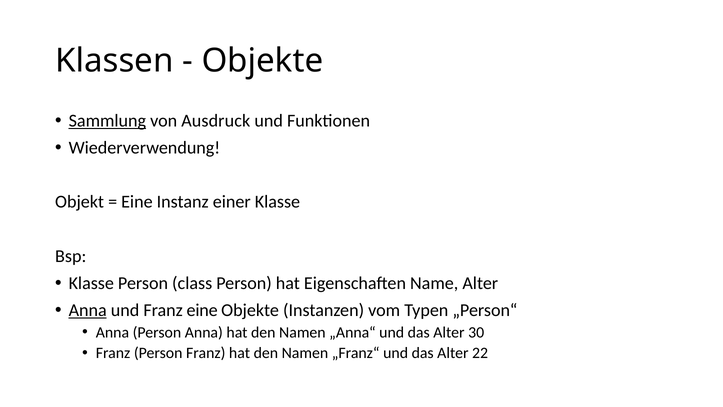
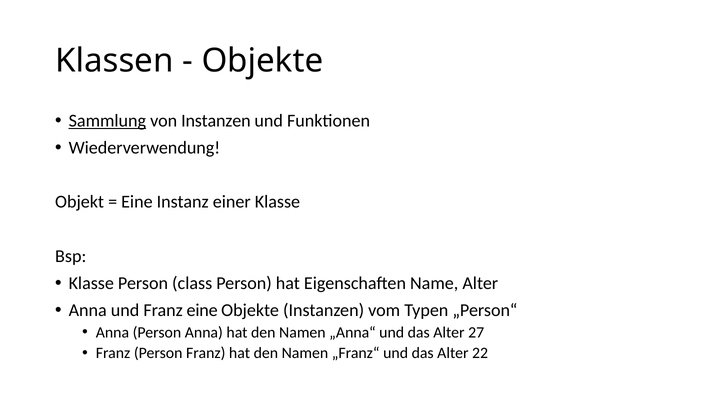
von Ausdruck: Ausdruck -> Instanzen (216, 121)
Anna underline: present -> none (88, 310)
30: 30 -> 27 (476, 332)
